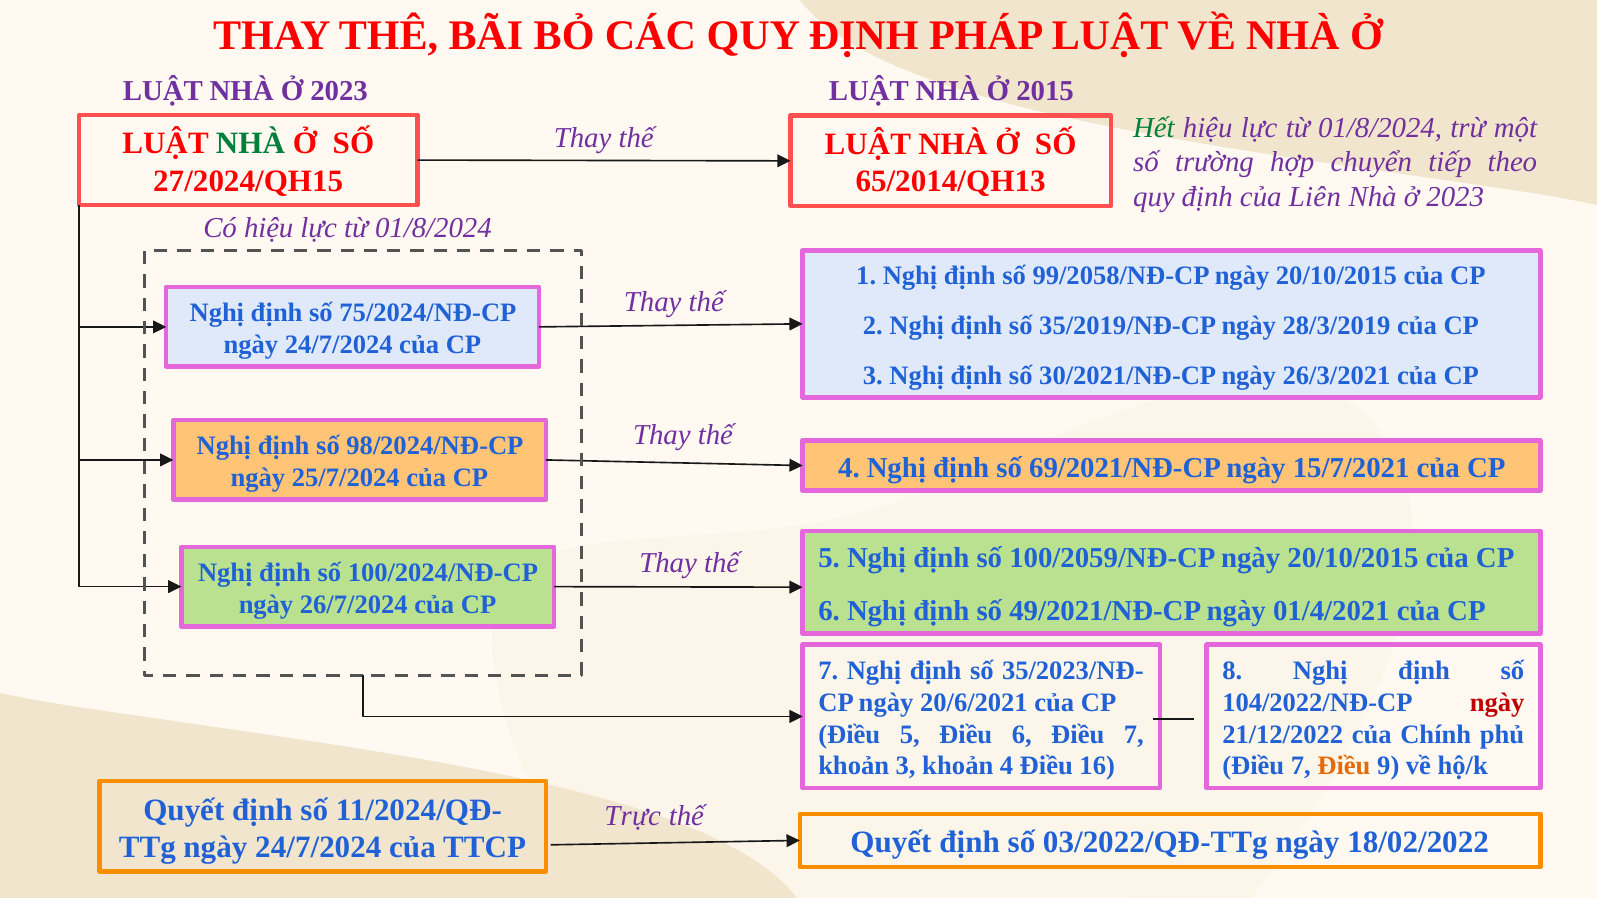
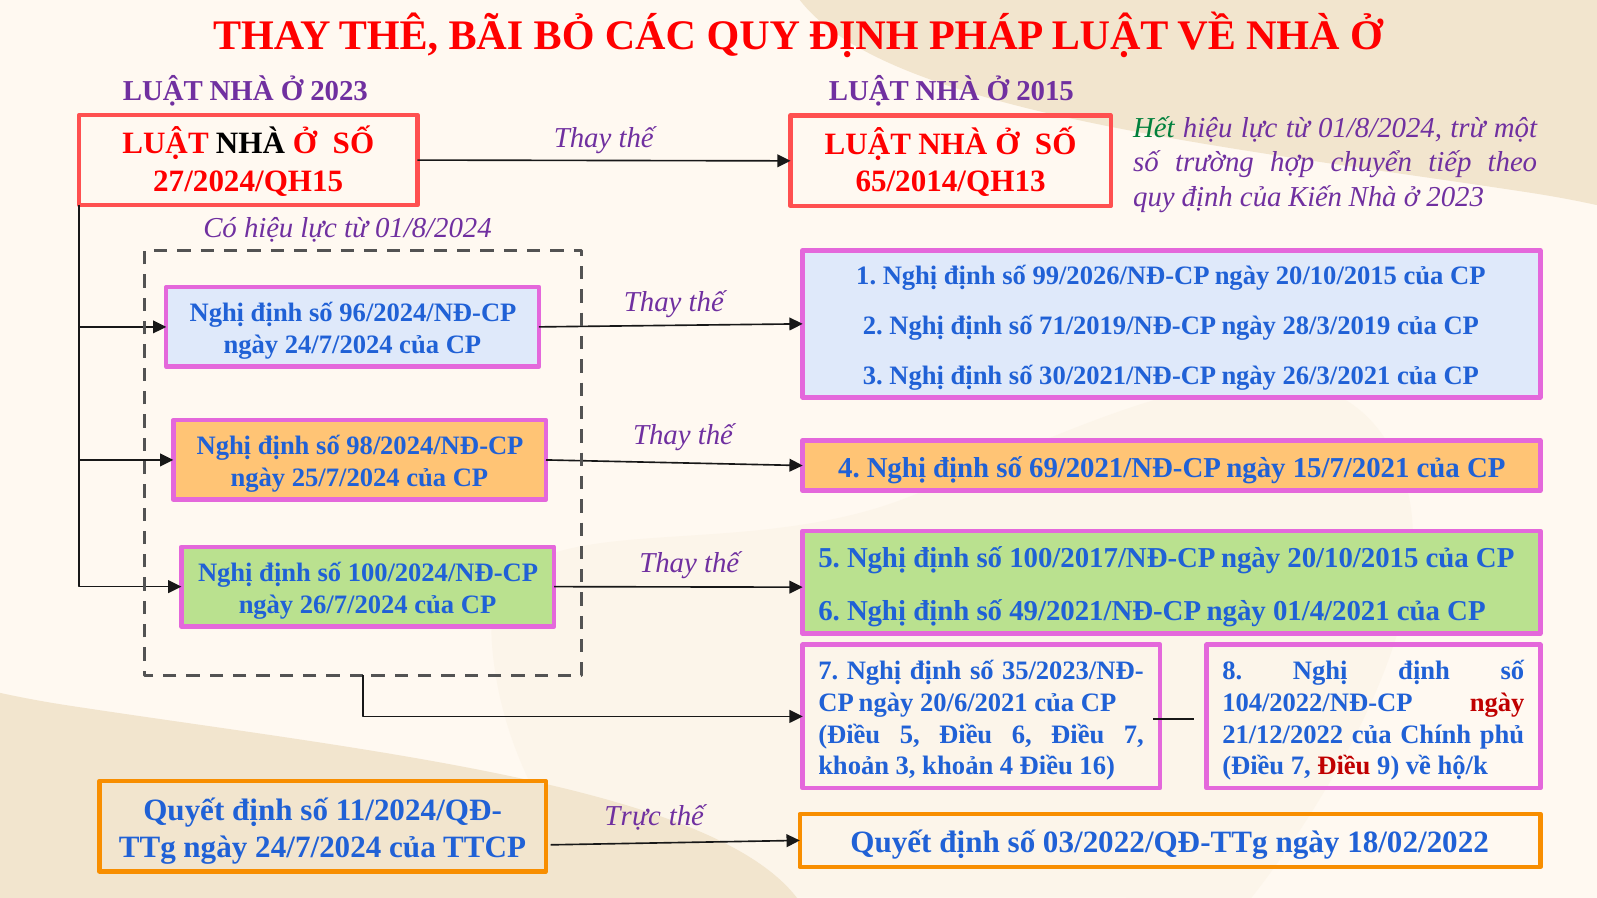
NHÀ colour: green -> black (250, 144)
Liên: Liên -> Kiến (1315, 197)
99/2058/NĐ-CP: 99/2058/NĐ-CP -> 99/2026/NĐ-CP (1121, 276)
75/2024/NĐ-CP: 75/2024/NĐ-CP -> 96/2024/NĐ-CP (428, 313)
35/2019/NĐ-CP: 35/2019/NĐ-CP -> 71/2019/NĐ-CP (1128, 326)
100/2059/NĐ-CP: 100/2059/NĐ-CP -> 100/2017/NĐ-CP (1112, 558)
Điều colour: orange -> red (1344, 766)
